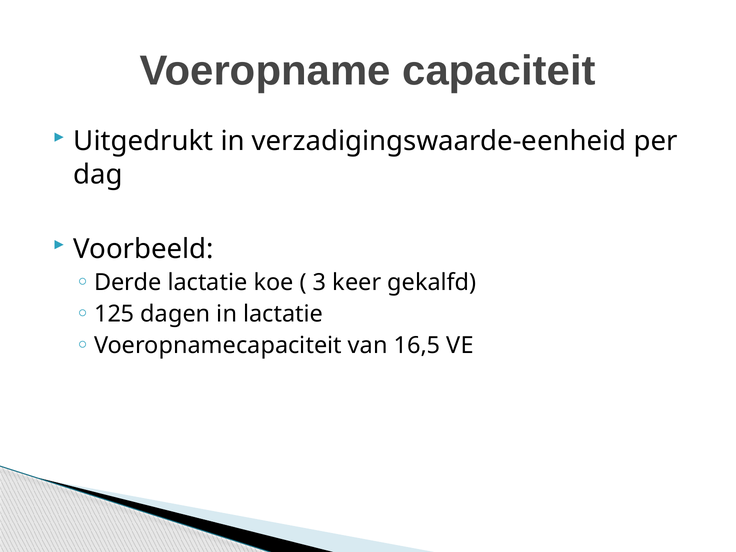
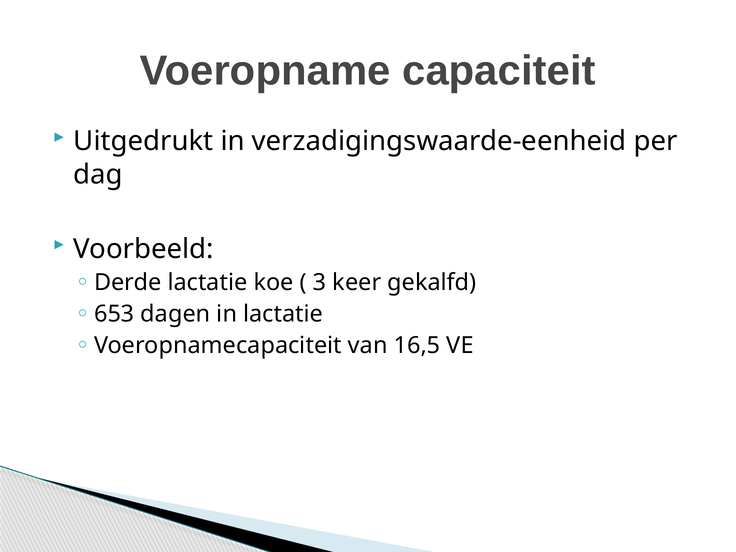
125: 125 -> 653 (114, 314)
